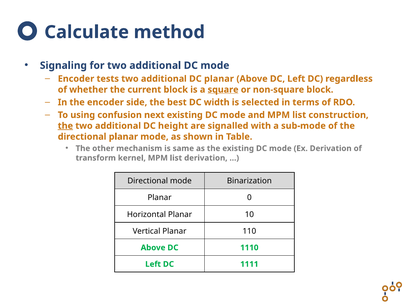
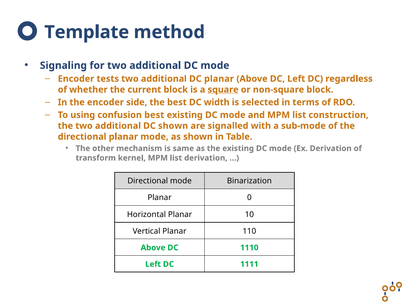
Calculate: Calculate -> Template (87, 32)
confusion next: next -> best (154, 115)
the underline: present -> none (65, 126)
DC height: height -> shown (173, 126)
